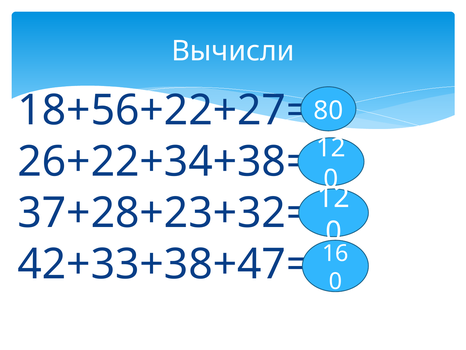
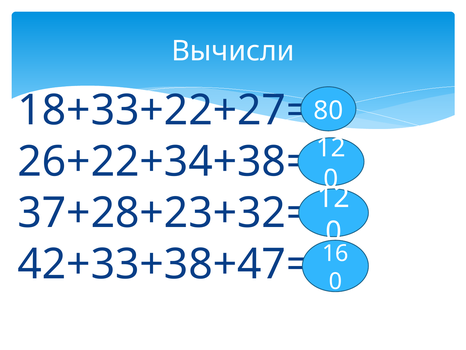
18+56+22+27=: 18+56+22+27= -> 18+33+22+27= (164, 110)
